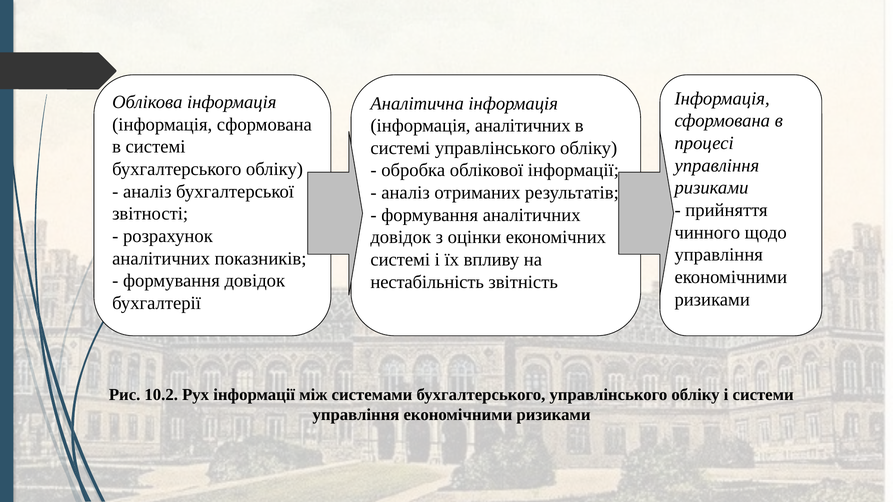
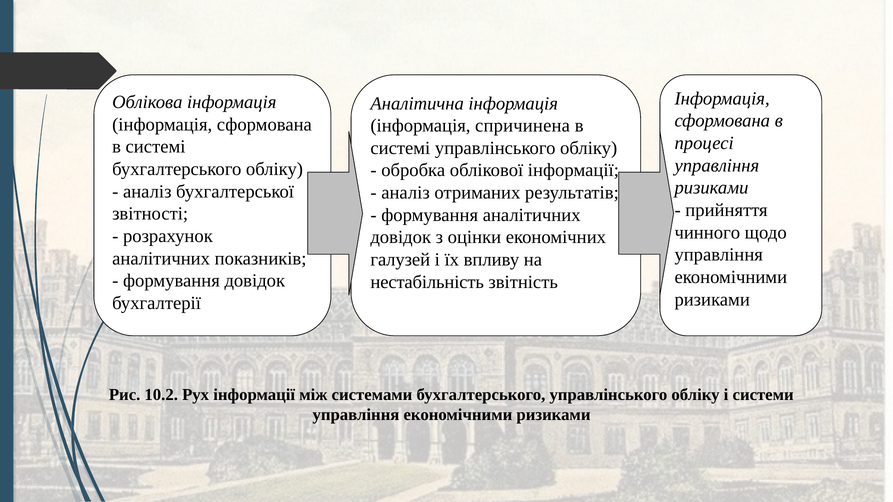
інформація аналітичних: аналітичних -> спричинена (523, 126)
системі: системі -> галузей (400, 260)
